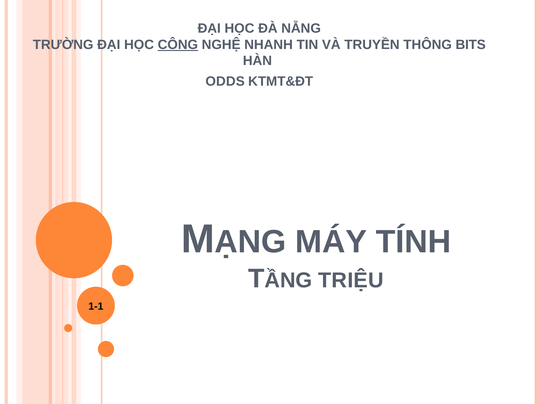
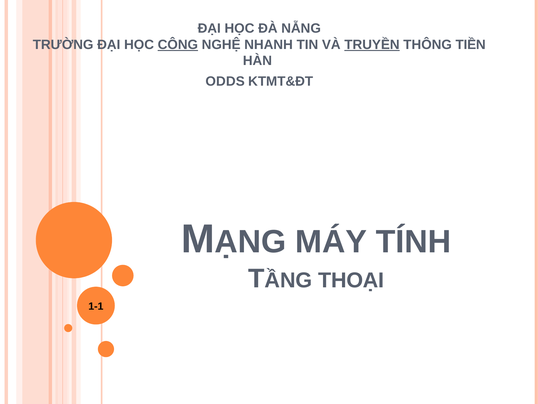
TRUYỀN underline: none -> present (372, 45)
BITS: BITS -> TIỀN (471, 45)
TRIỆU: TRIỆU -> THOẠI (351, 280)
